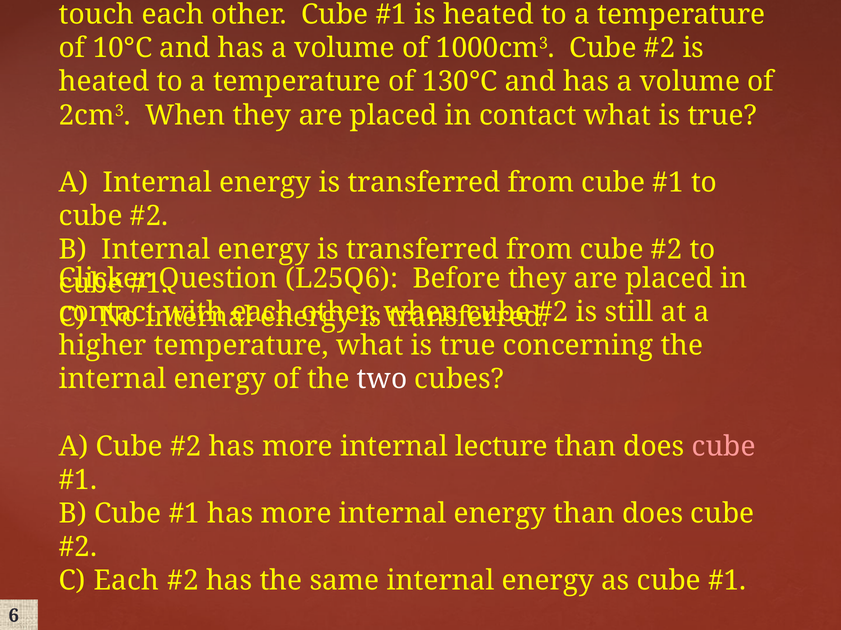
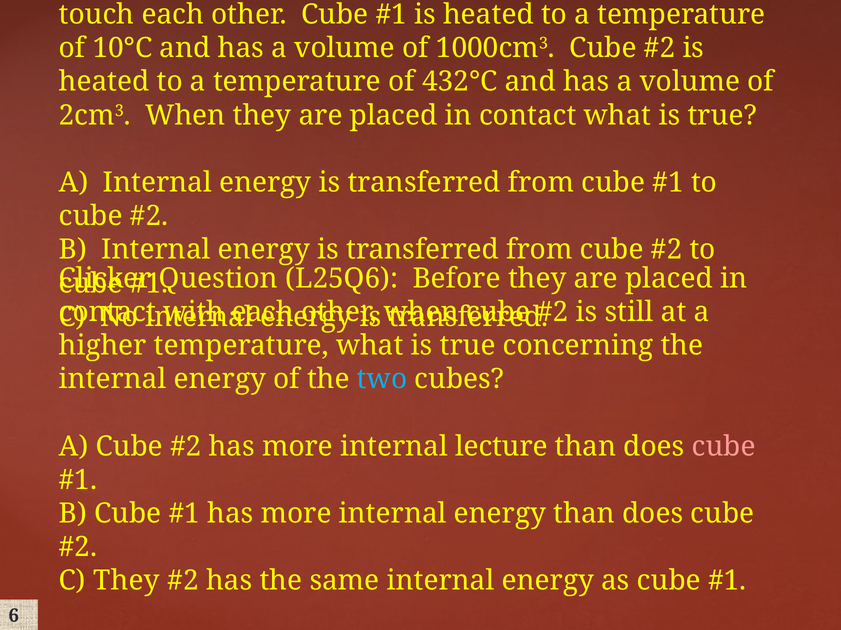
130°C: 130°C -> 432°C (460, 82)
two colour: white -> light blue (382, 380)
C Each: Each -> They (126, 581)
